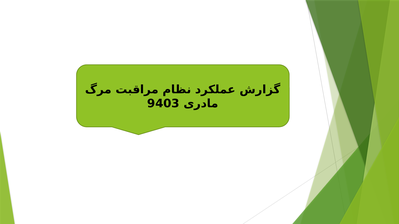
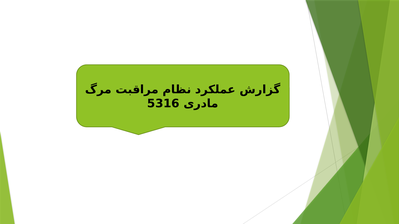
9403: 9403 -> 5316 (163, 104)
